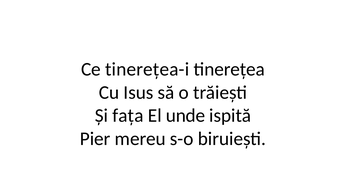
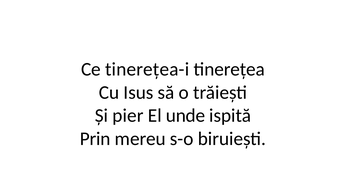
fața: fața -> pier (128, 115)
Pier: Pier -> Prin (95, 138)
